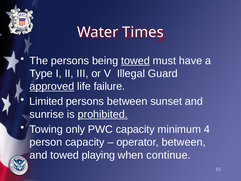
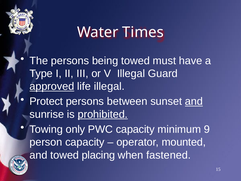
towed underline: present -> none (135, 61)
life failure: failure -> illegal (109, 86)
Limited: Limited -> Protect (46, 101)
and underline: none -> present (194, 101)
4: 4 -> 9 (207, 129)
operator between: between -> mounted (184, 142)
playing: playing -> placing (98, 155)
continue: continue -> fastened (169, 155)
